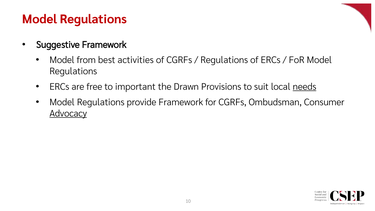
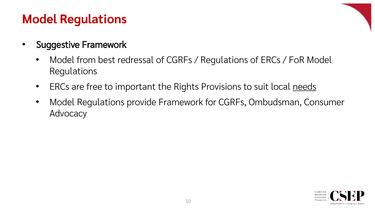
activities: activities -> redressal (136, 60)
Drawn: Drawn -> Rights (186, 87)
Advocacy underline: present -> none (68, 113)
